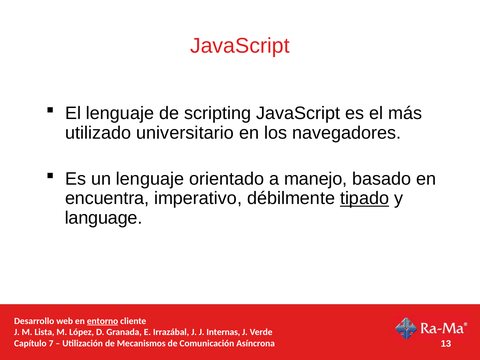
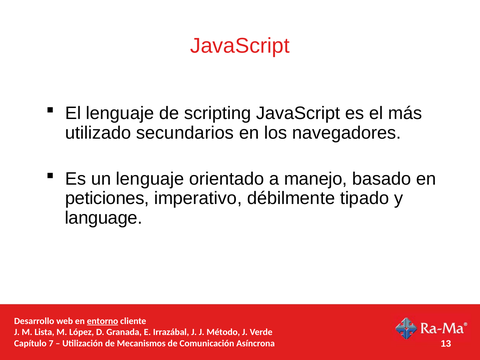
universitario: universitario -> secundarios (185, 133)
encuentra: encuentra -> peticiones (107, 198)
tipado underline: present -> none (365, 198)
Internas: Internas -> Método (223, 332)
